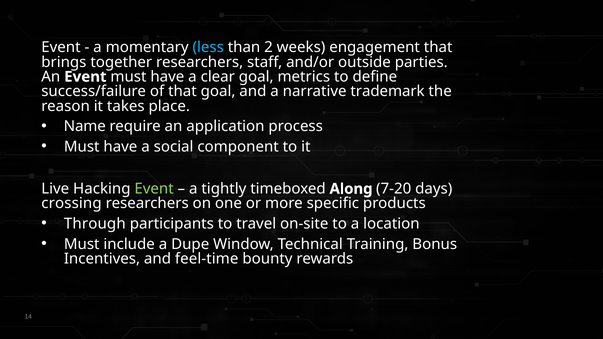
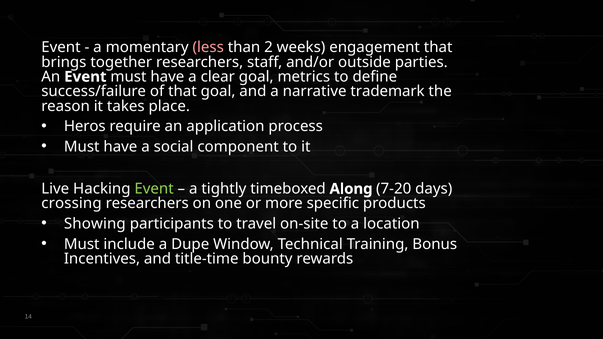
less colour: light blue -> pink (208, 47)
Name: Name -> Heros (85, 126)
Through: Through -> Showing (95, 224)
feel-time: feel-time -> title-time (207, 259)
